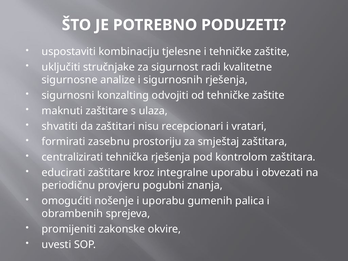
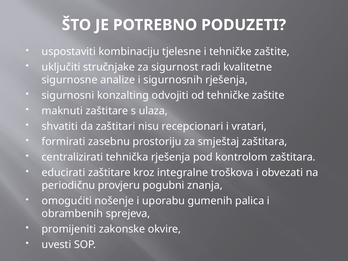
integralne uporabu: uporabu -> troškova (232, 173)
